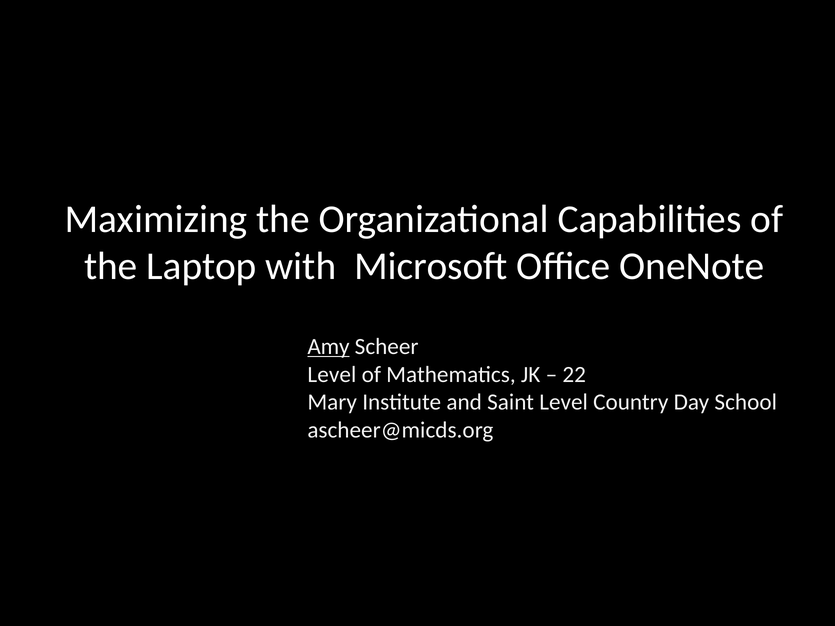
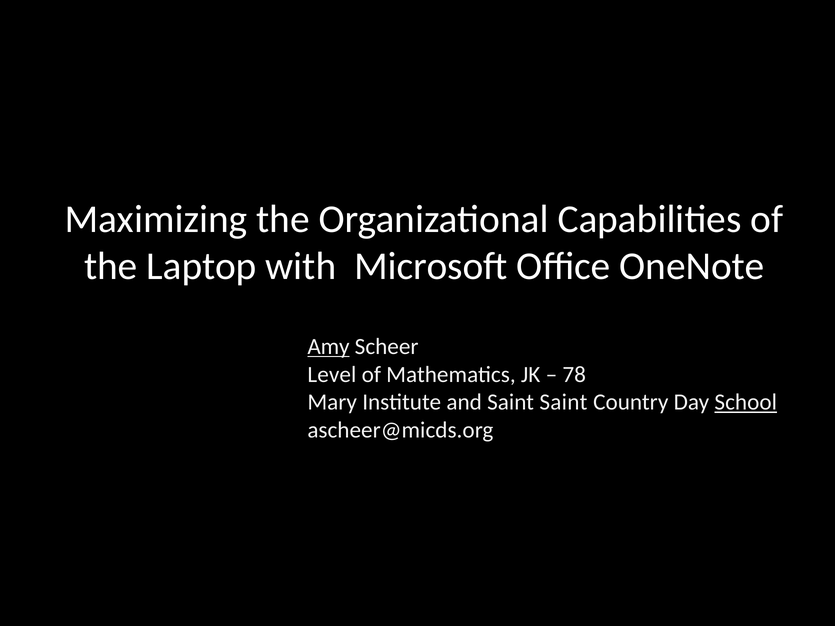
22: 22 -> 78 (574, 375)
Saint Level: Level -> Saint (563, 402)
School underline: none -> present (746, 402)
